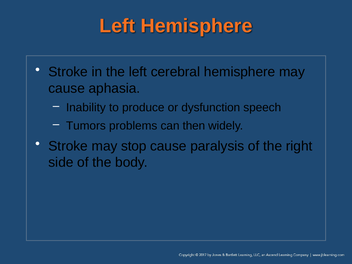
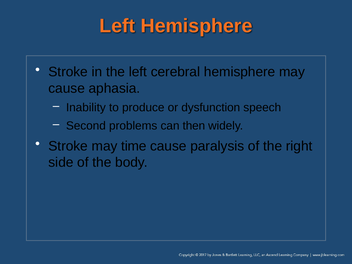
Tumors: Tumors -> Second (86, 126)
stop: stop -> time (134, 146)
